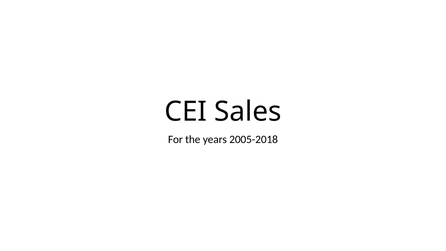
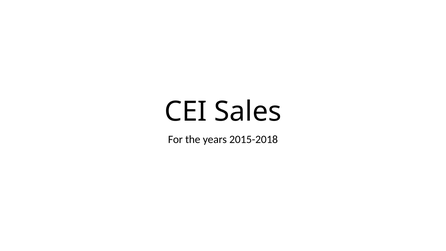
2005-2018: 2005-2018 -> 2015-2018 (254, 139)
